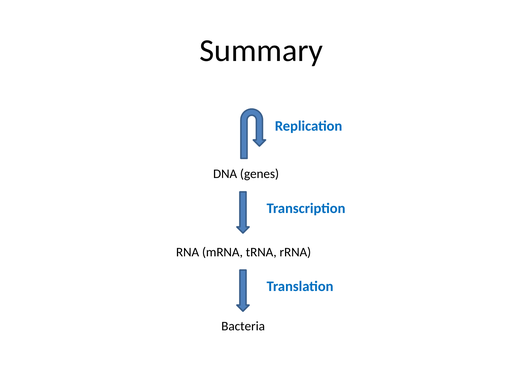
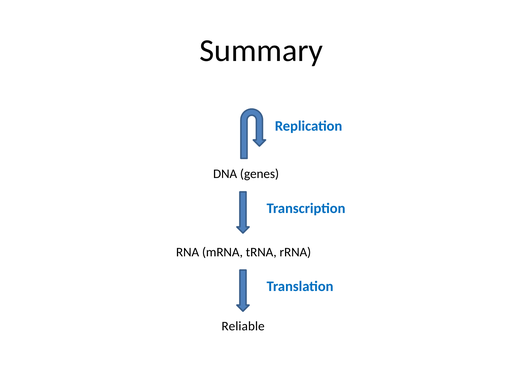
Bacteria: Bacteria -> Reliable (243, 326)
